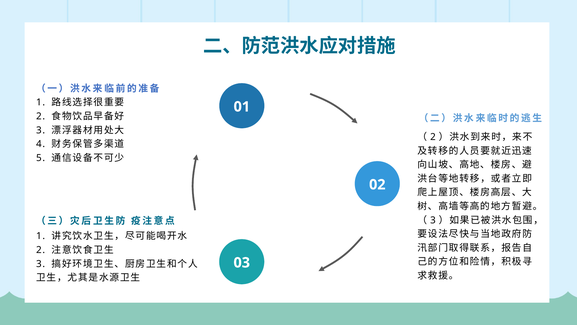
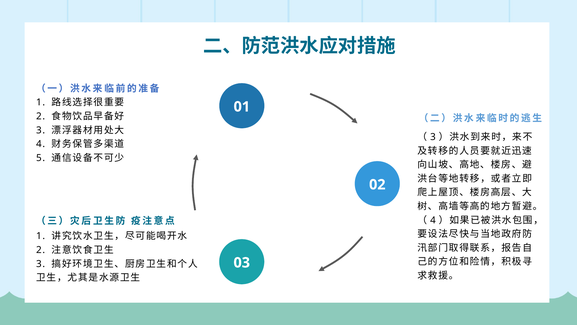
2: 2 -> 3 (433, 137)
3: 3 -> 4 (433, 220)
